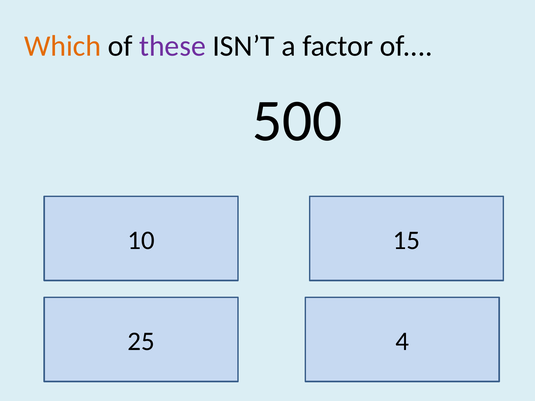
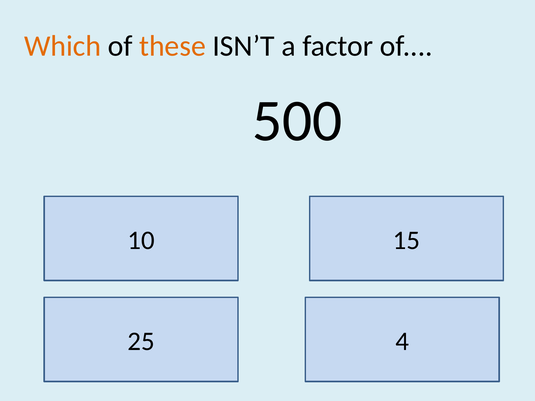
these colour: purple -> orange (172, 46)
